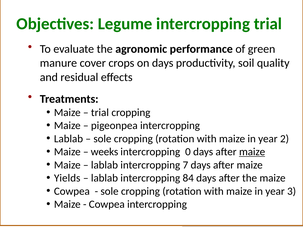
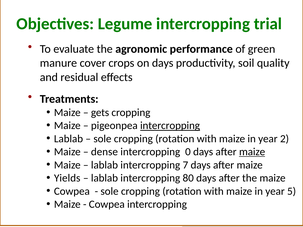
trial: trial -> gets (100, 113)
intercropping underline: none -> present (170, 126)
weeks: weeks -> dense (104, 152)
84: 84 -> 80 (188, 178)
3: 3 -> 5 (292, 191)
